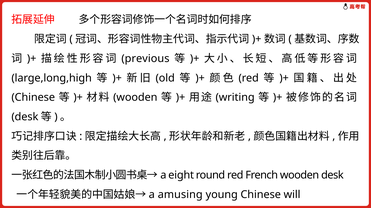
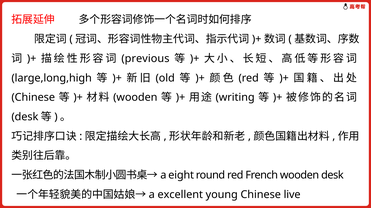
amusing: amusing -> excellent (180, 195)
will: will -> live (292, 195)
